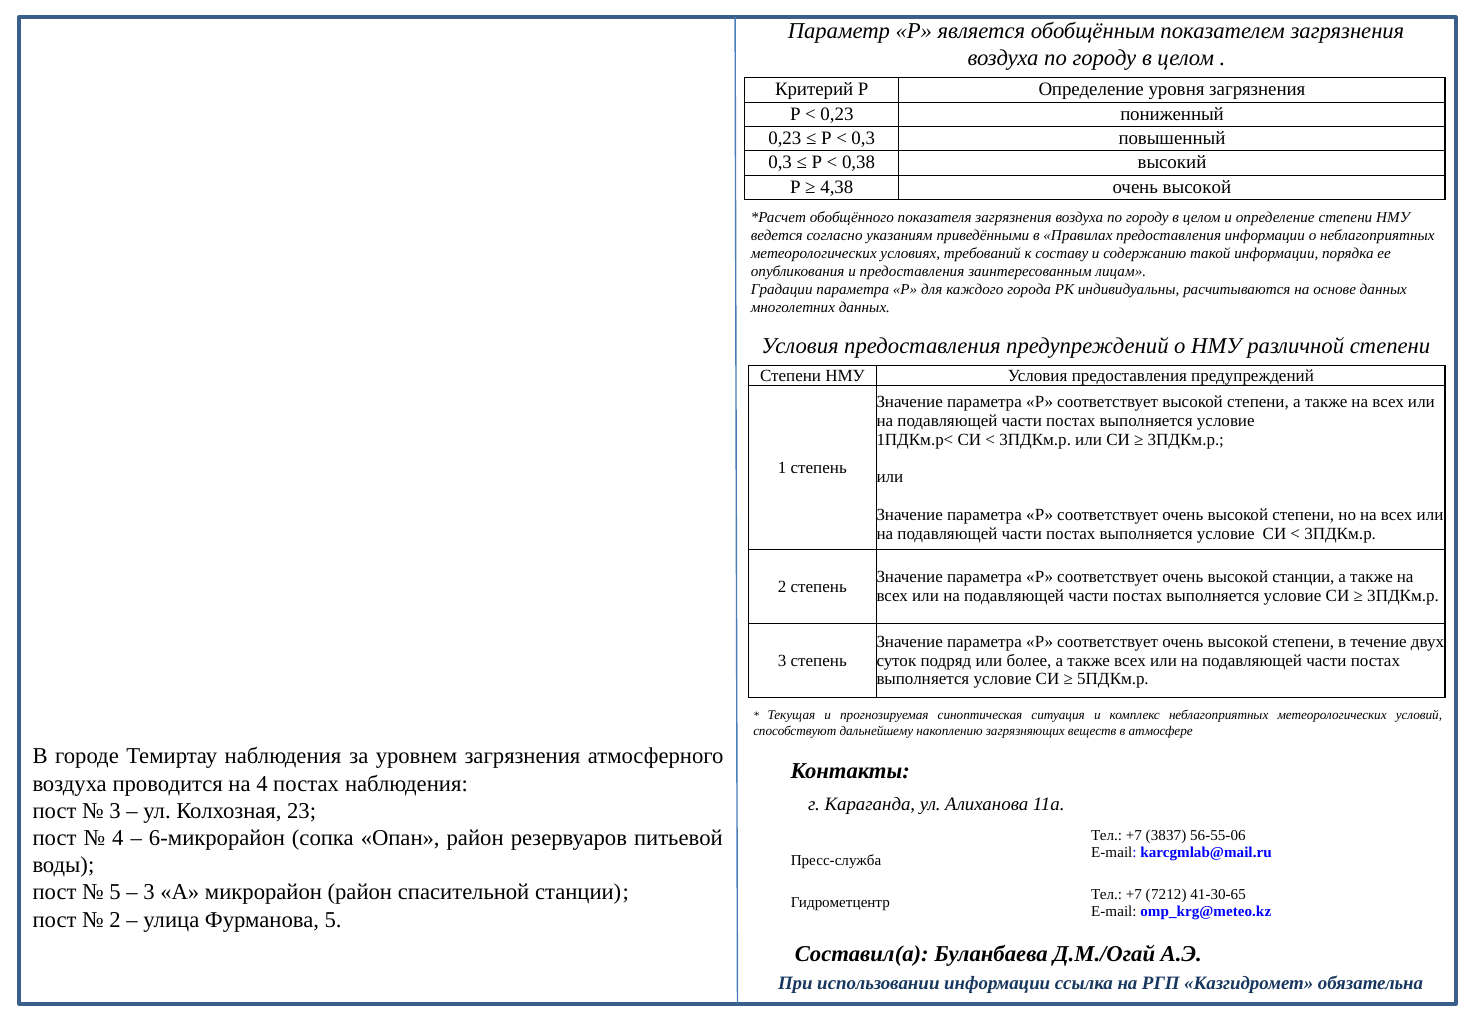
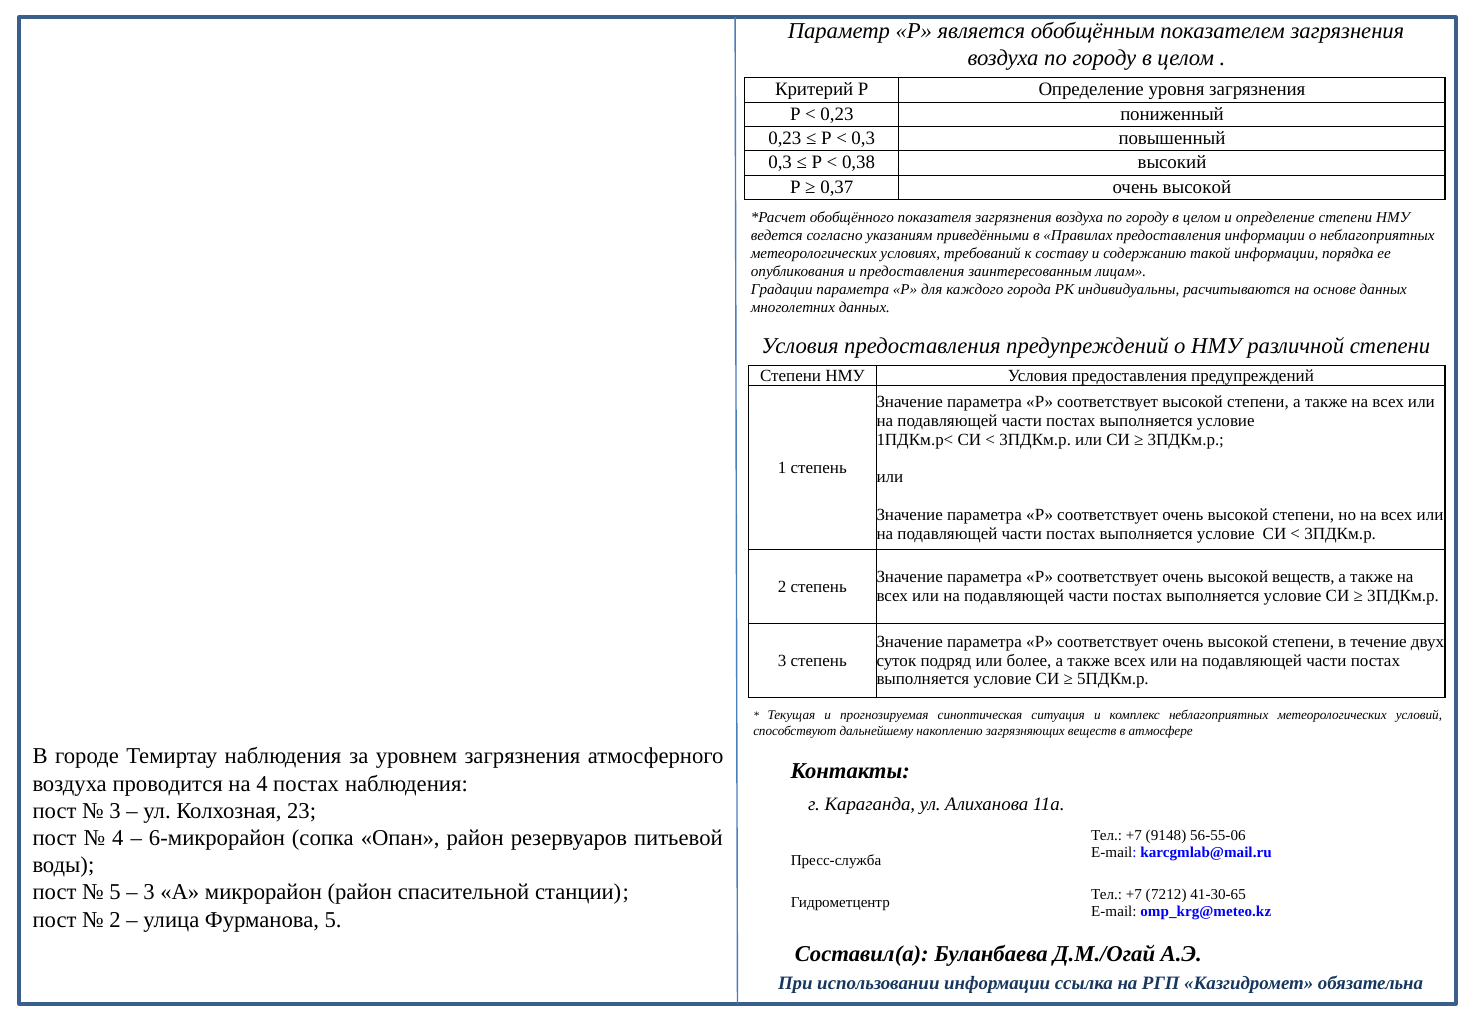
4,38: 4,38 -> 0,37 (837, 187)
высокой станции: станции -> веществ (1303, 577)
3837: 3837 -> 9148 (1166, 836)
